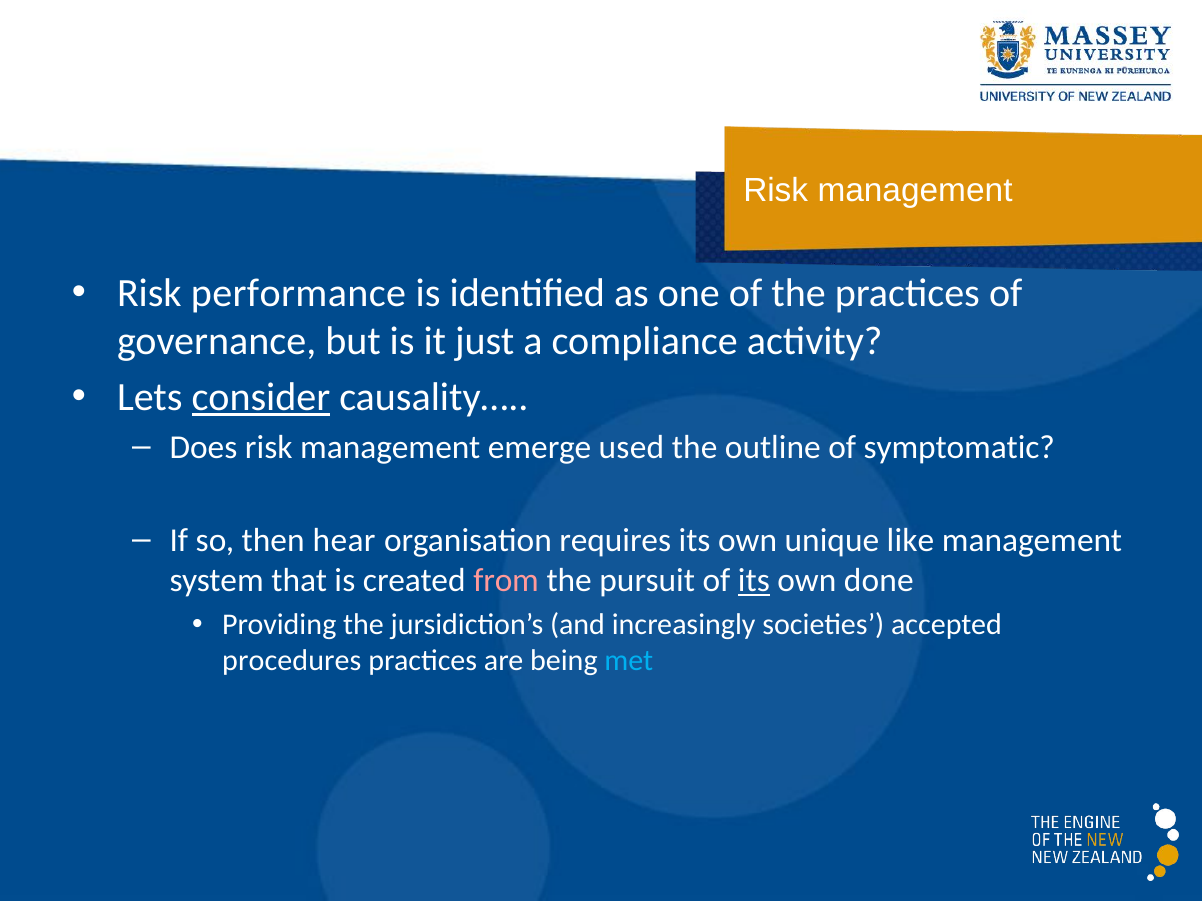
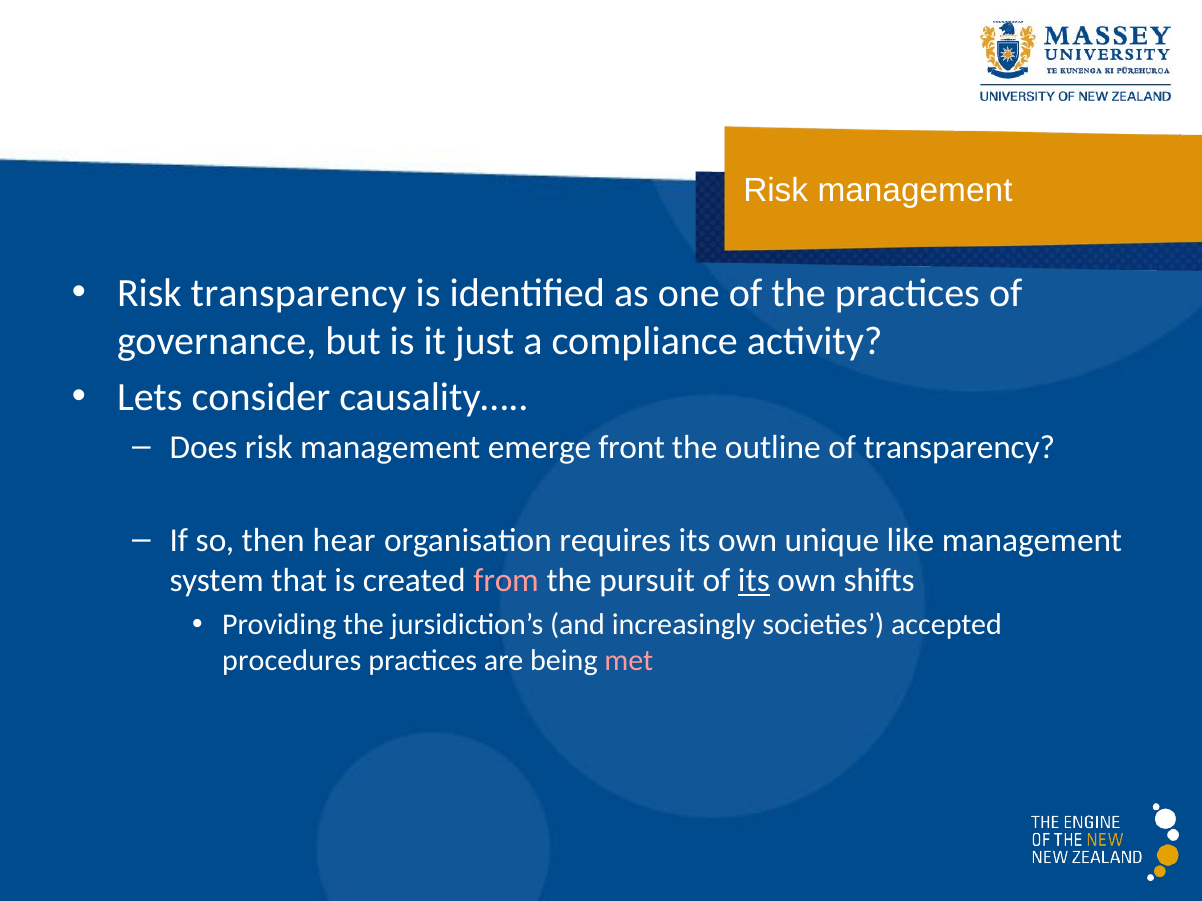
Risk performance: performance -> transparency (299, 293)
consider underline: present -> none (261, 397)
used: used -> front (632, 448)
of symptomatic: symptomatic -> transparency (959, 448)
done: done -> shifts (879, 581)
met colour: light blue -> pink (629, 661)
